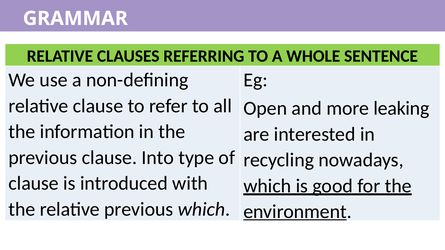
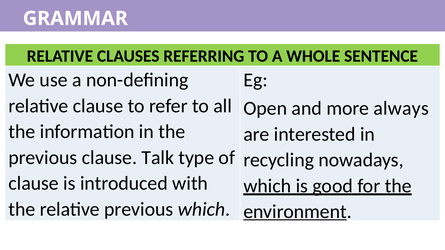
leaking: leaking -> always (401, 109)
Into: Into -> Talk (158, 158)
